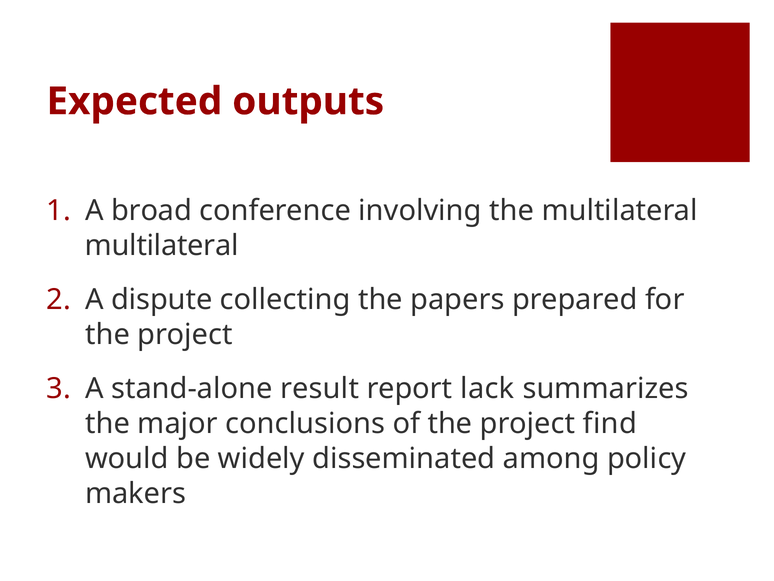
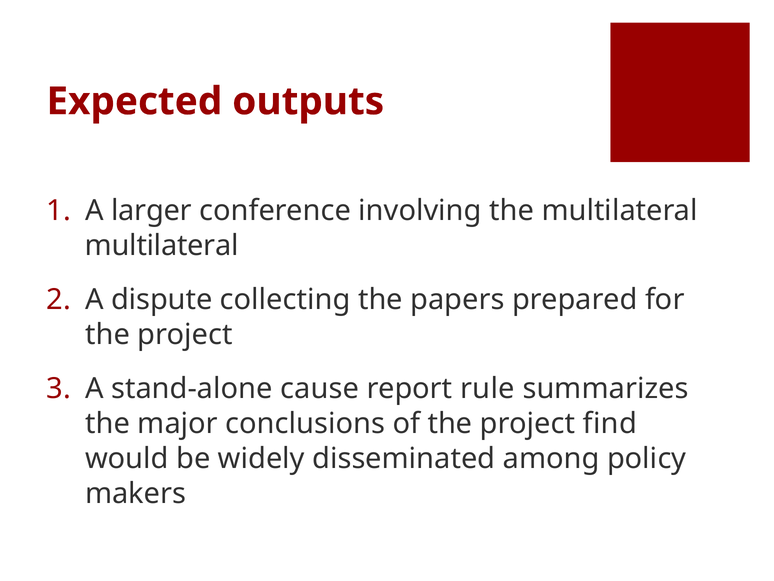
broad: broad -> larger (152, 210)
result: result -> cause (320, 389)
lack: lack -> rule (487, 389)
